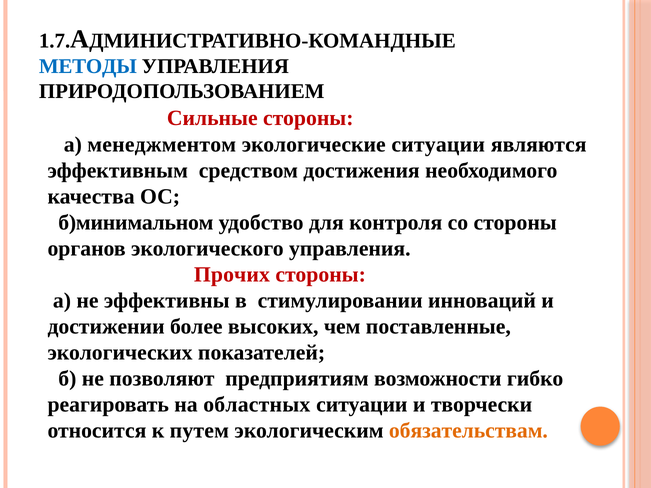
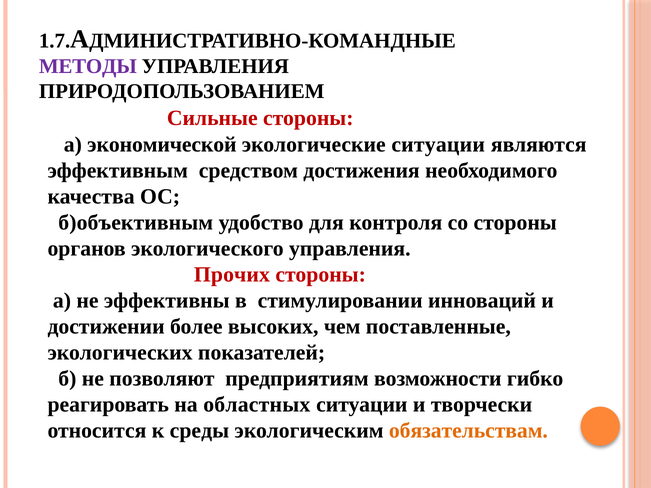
МЕТОДЫ colour: blue -> purple (88, 66)
менеджментом: менеджментом -> экономической (162, 144)
б)минимальном: б)минимальном -> б)объективным (136, 223)
путем: путем -> среды (199, 431)
